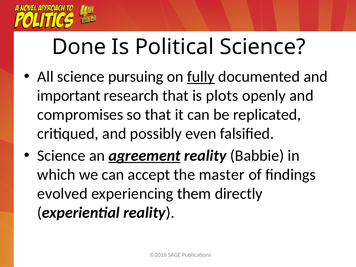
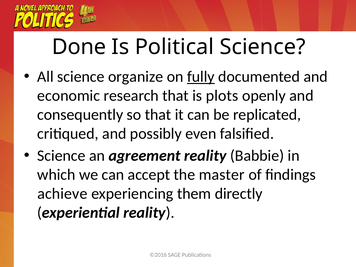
pursuing: pursuing -> organize (136, 77)
important: important -> economic (69, 96)
compromises: compromises -> consequently (80, 115)
agreement underline: present -> none (145, 156)
evolved: evolved -> achieve (62, 194)
